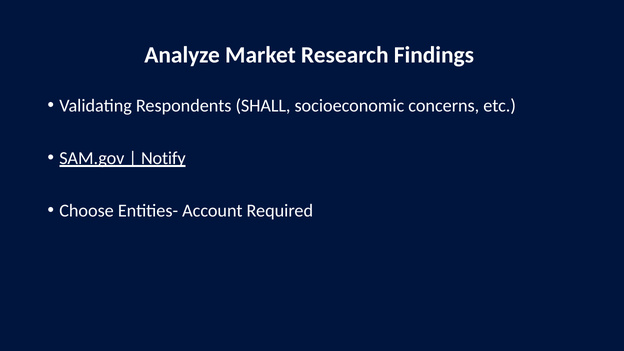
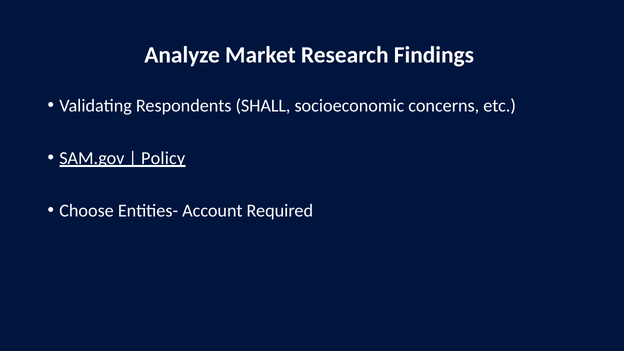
Notify: Notify -> Policy (163, 158)
